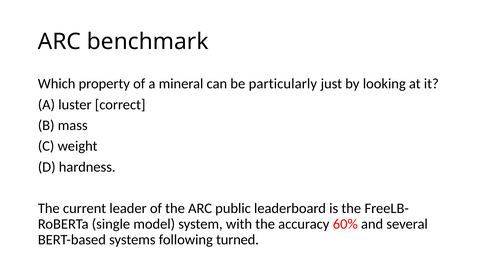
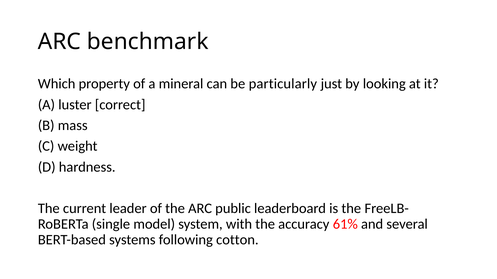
60%: 60% -> 61% (345, 224)
turned: turned -> cotton (237, 240)
